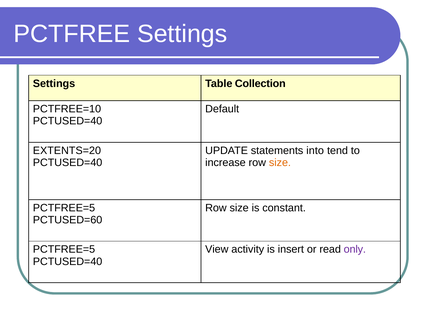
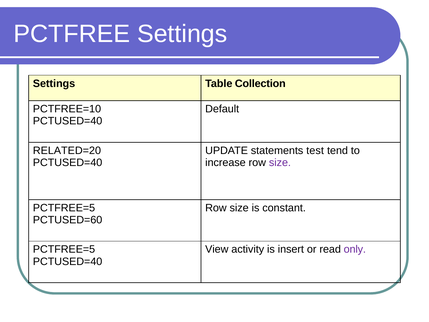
EXTENTS=20: EXTENTS=20 -> RELATED=20 (67, 150)
into: into -> test (315, 150)
size colour: orange -> purple (280, 163)
